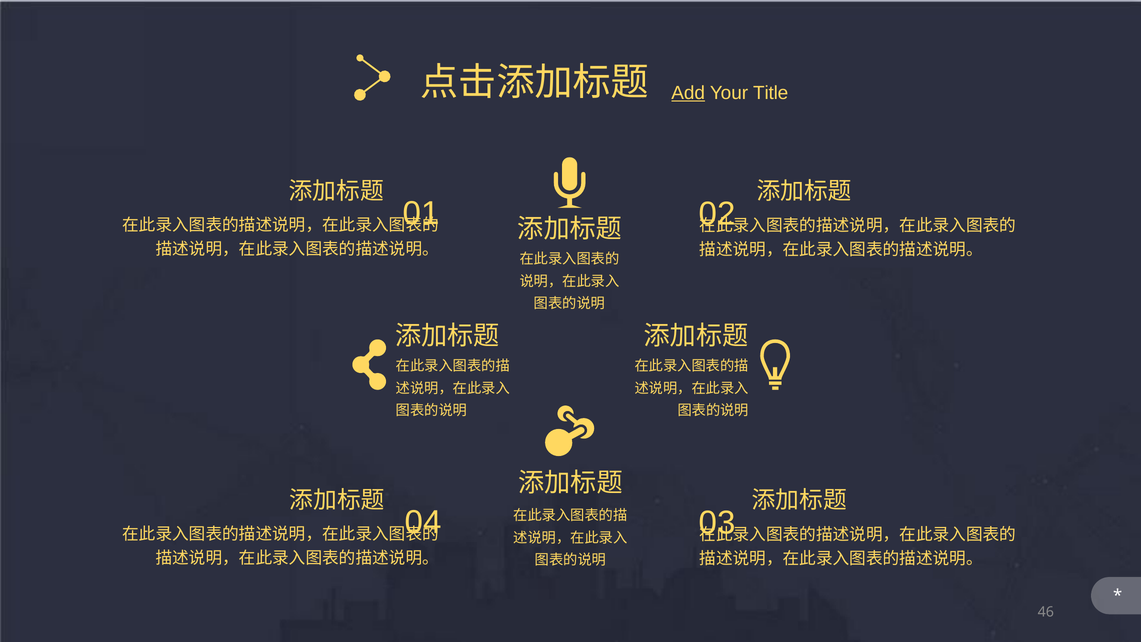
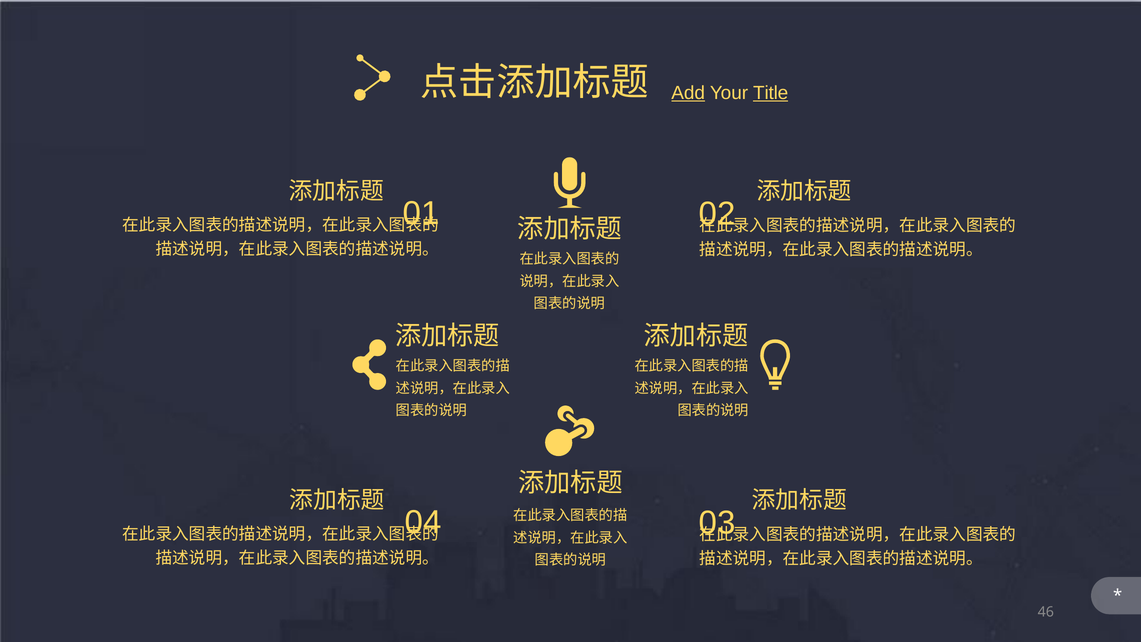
Title underline: none -> present (771, 93)
